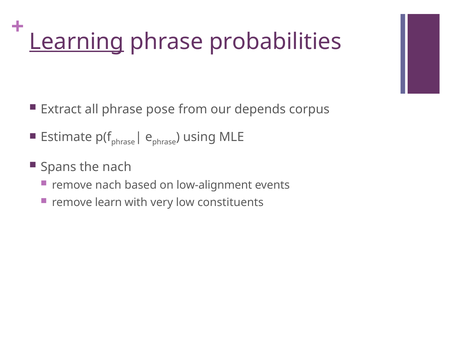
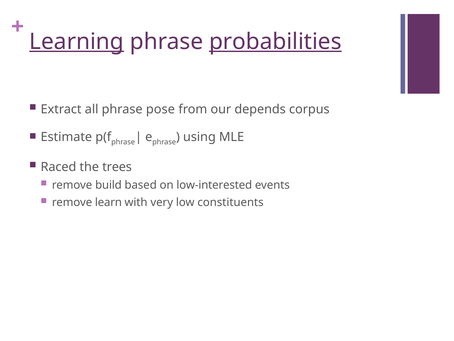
probabilities underline: none -> present (275, 42)
Spans: Spans -> Raced (58, 167)
the nach: nach -> trees (117, 167)
remove nach: nach -> build (108, 185)
low-alignment: low-alignment -> low-interested (214, 185)
